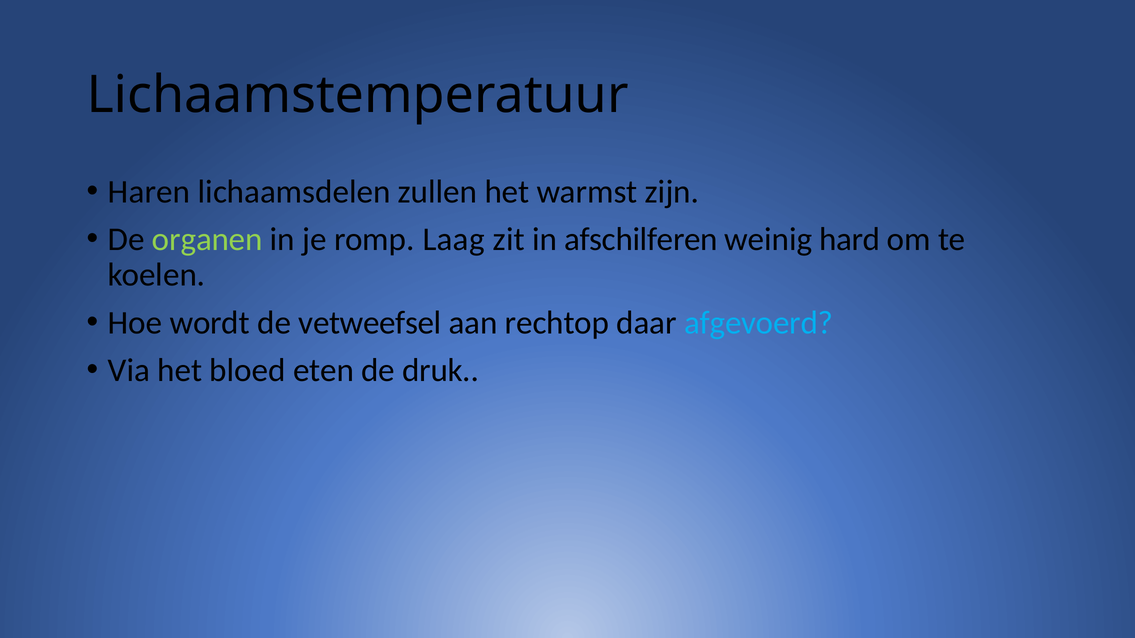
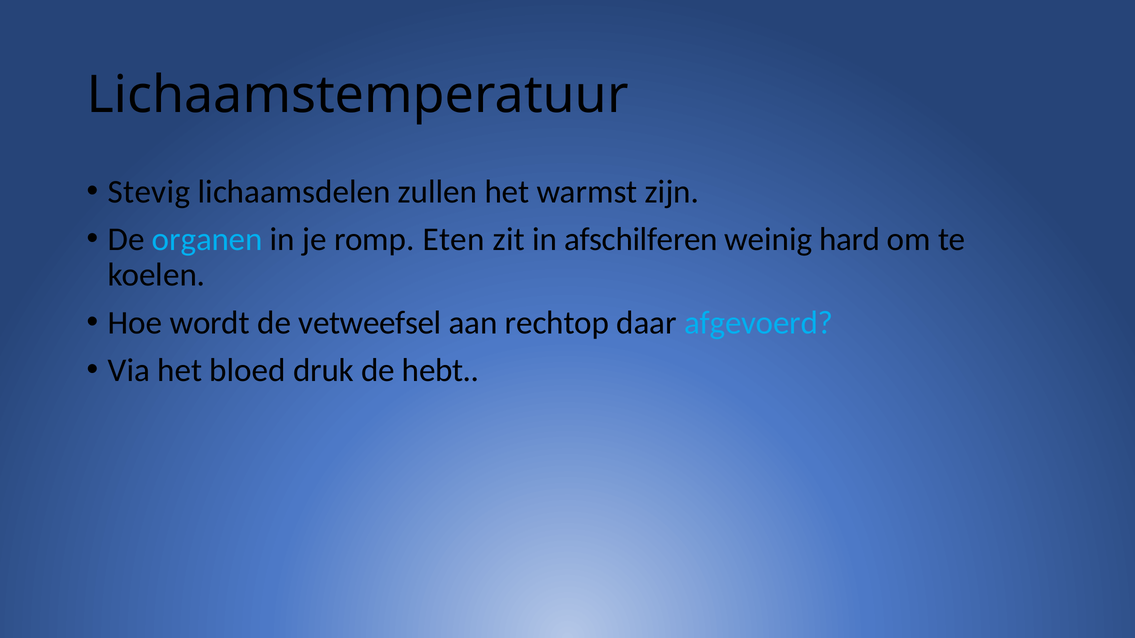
Haren: Haren -> Stevig (149, 192)
organen colour: light green -> light blue (207, 239)
Laag: Laag -> Eten (454, 239)
eten: eten -> druk (324, 370)
druk: druk -> hebt (441, 370)
